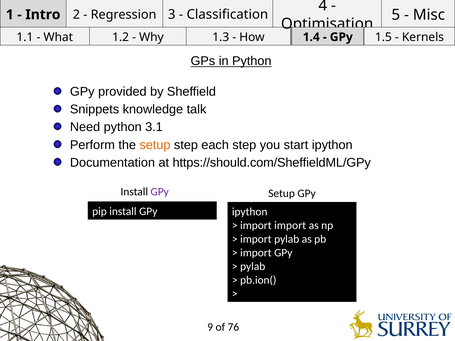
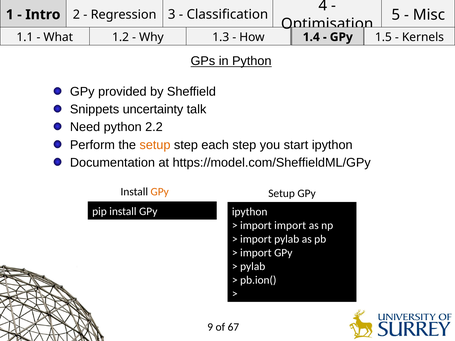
knowledge: knowledge -> uncertainty (153, 110)
3.1: 3.1 -> 2.2 (154, 127)
https://should.com/SheffieldML/GPy: https://should.com/SheffieldML/GPy -> https://model.com/SheffieldML/GPy (272, 163)
GPy colour: purple -> orange (160, 192)
76: 76 -> 67 (233, 327)
